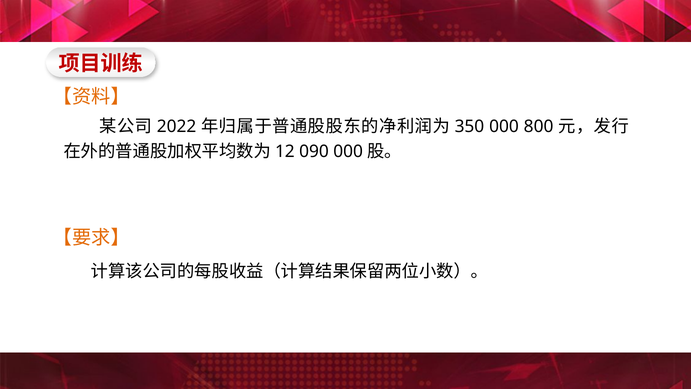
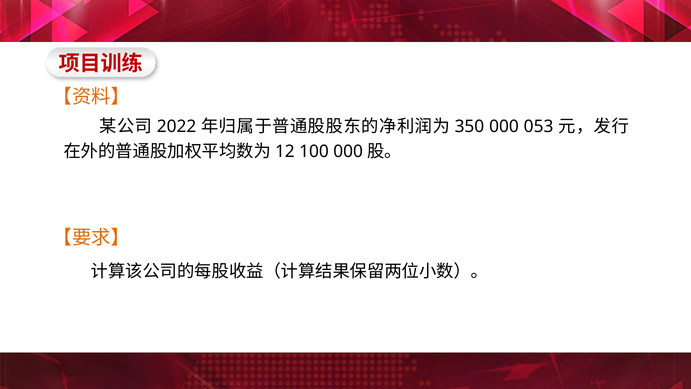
800: 800 -> 053 (539, 126)
090: 090 -> 100 (314, 151)
